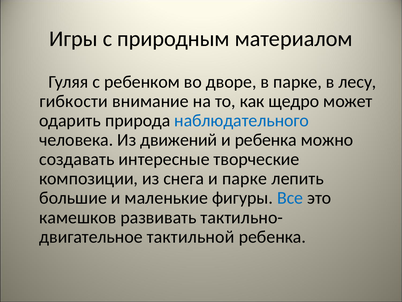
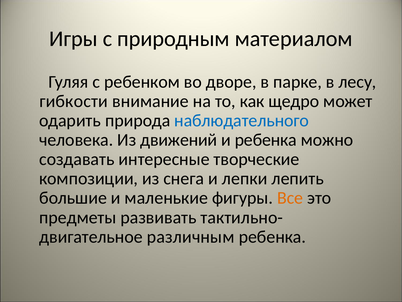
и парке: парке -> лепки (245, 178)
Все colour: blue -> orange (290, 198)
камешков: камешков -> предметы (78, 217)
тактильной: тактильной -> различным (191, 236)
